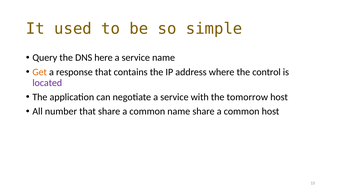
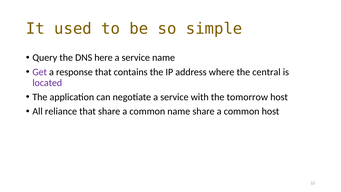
Get colour: orange -> purple (40, 72)
control: control -> central (266, 72)
number: number -> reliance (61, 111)
